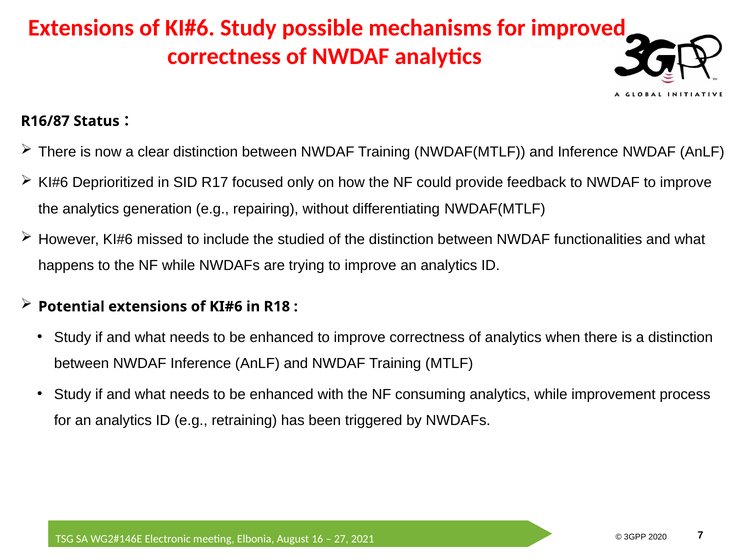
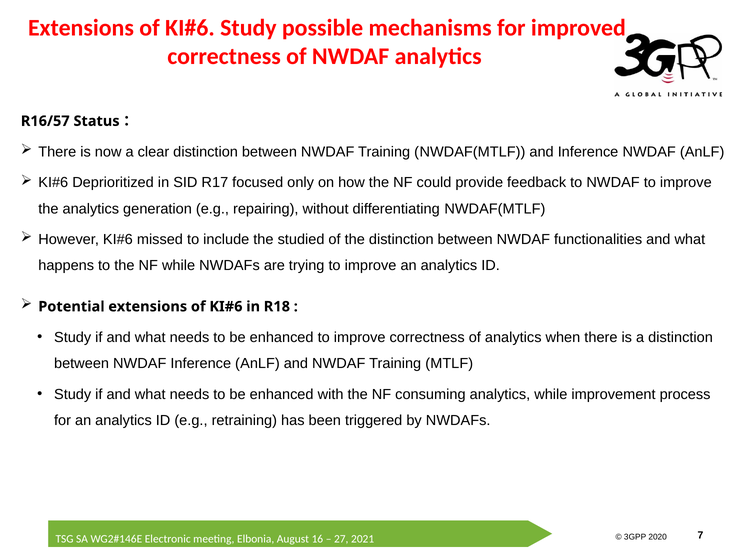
R16/87: R16/87 -> R16/57 (45, 121)
